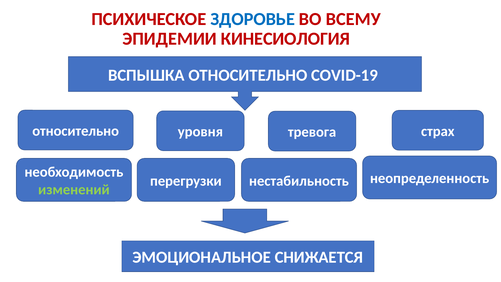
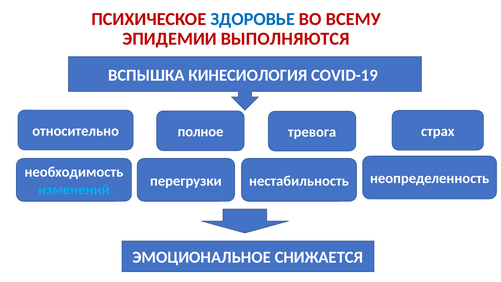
КИНЕСИОЛОГИЯ: КИНЕСИОЛОГИЯ -> ВЫПОЛНЯЮТСЯ (285, 39)
ВСПЫШКА ОТНОСИТЕЛЬНО: ОТНОСИТЕЛЬНО -> КИНЕСИОЛОГИЯ (248, 75)
уровня: уровня -> полное (200, 132)
изменений colour: light green -> light blue (74, 189)
